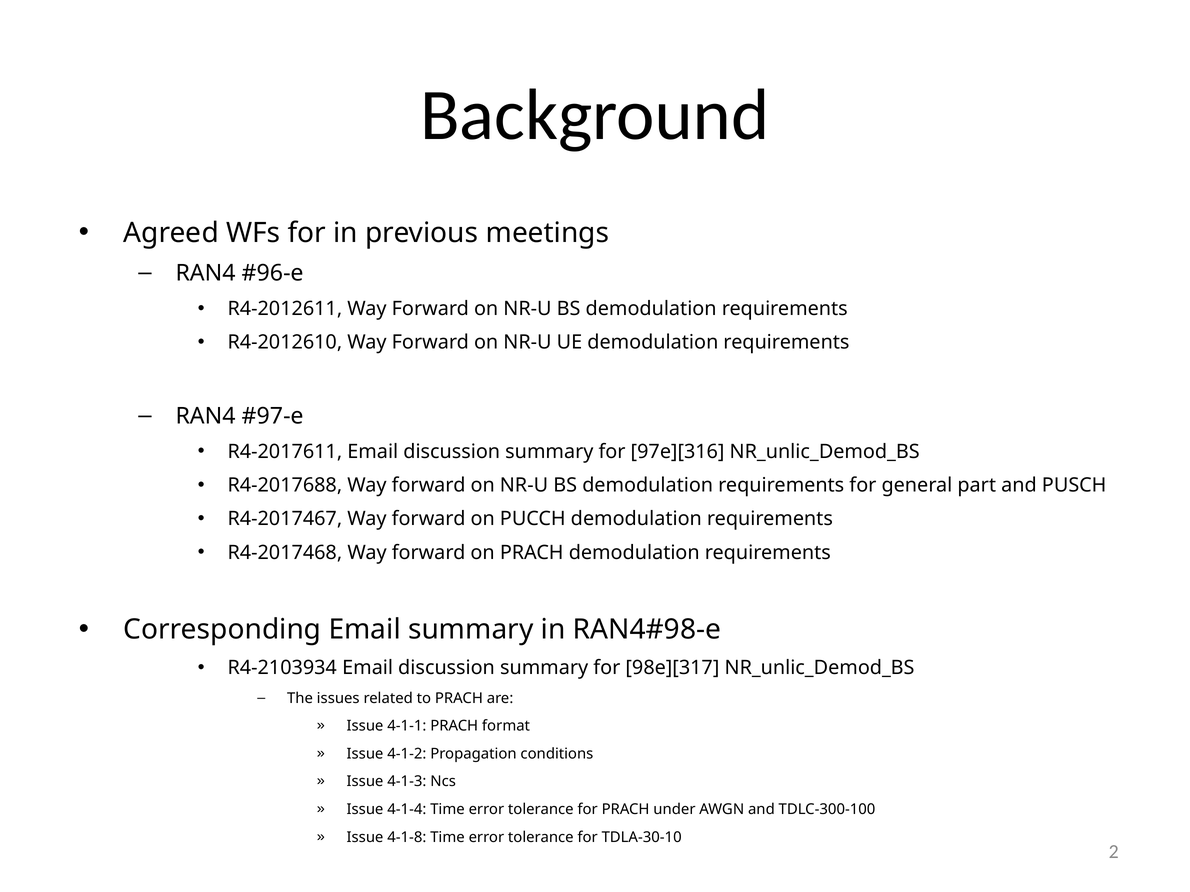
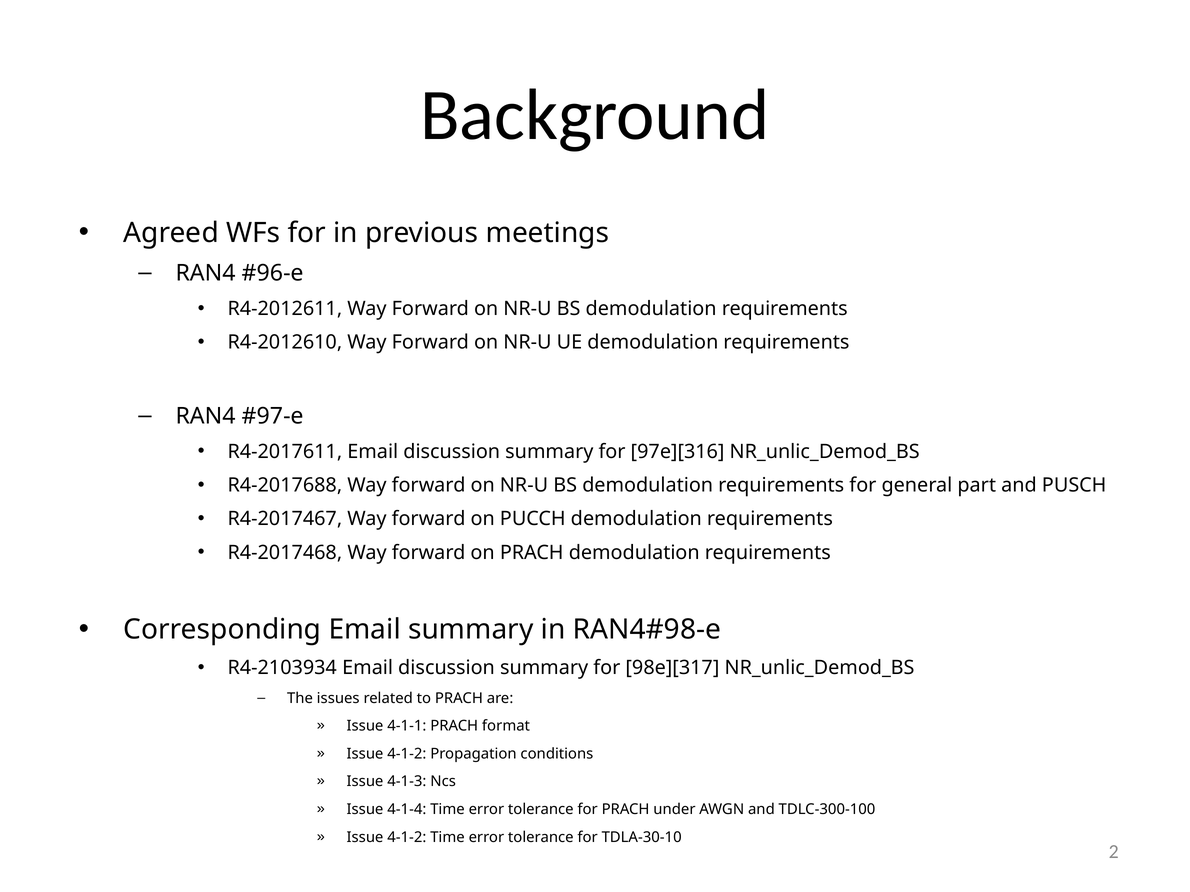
4-1-8: 4-1-8 -> 4-1-2 (407, 838)
